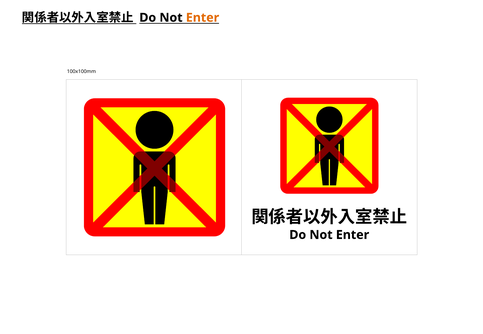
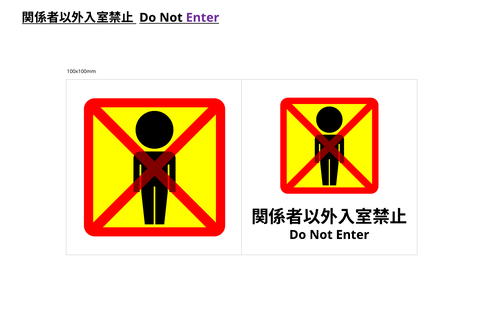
Enter colour: orange -> purple (203, 18)
